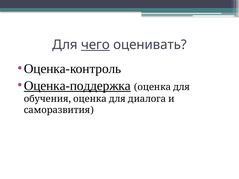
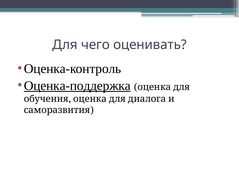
чего underline: present -> none (95, 45)
